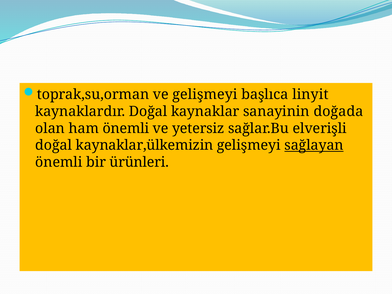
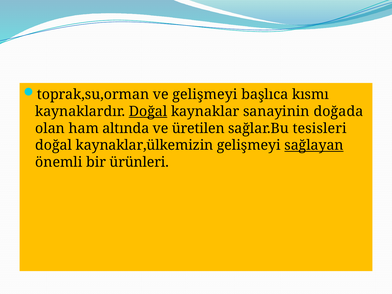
linyit: linyit -> kısmı (310, 94)
Doğal underline: none -> present (148, 111)
ham önemli: önemli -> altında (126, 128)
yetersiz: yetersiz -> üretilen (198, 128)
elverişli: elverişli -> tesisleri (320, 128)
